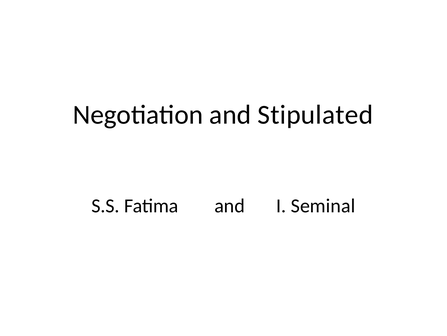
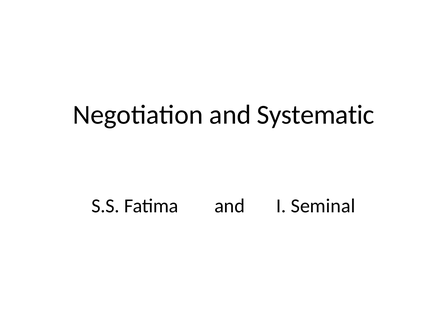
Stipulated: Stipulated -> Systematic (316, 115)
